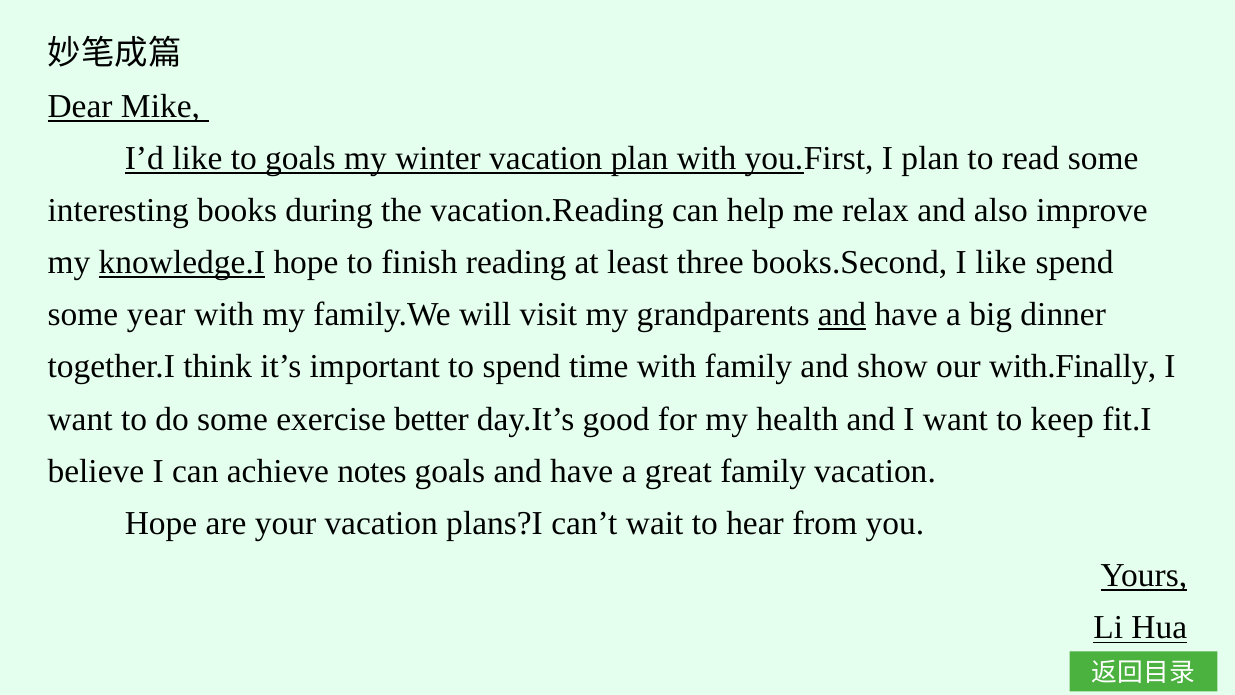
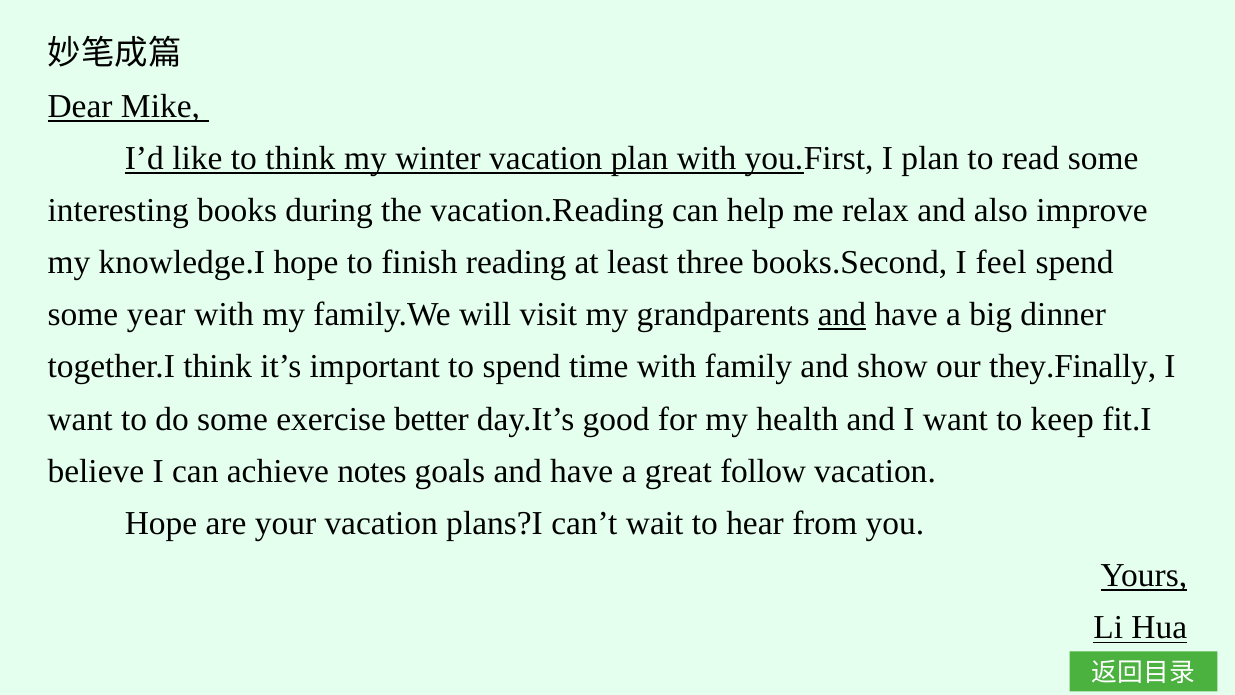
to goals: goals -> think (300, 158)
knowledge.I underline: present -> none (182, 262)
I like: like -> feel (1001, 262)
with.Finally: with.Finally -> they.Finally (1073, 367)
great family: family -> follow (763, 471)
